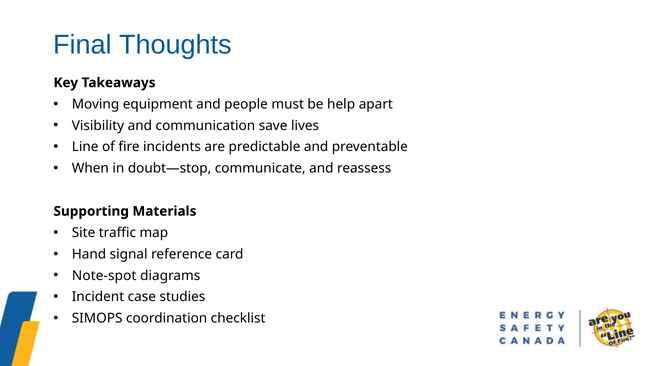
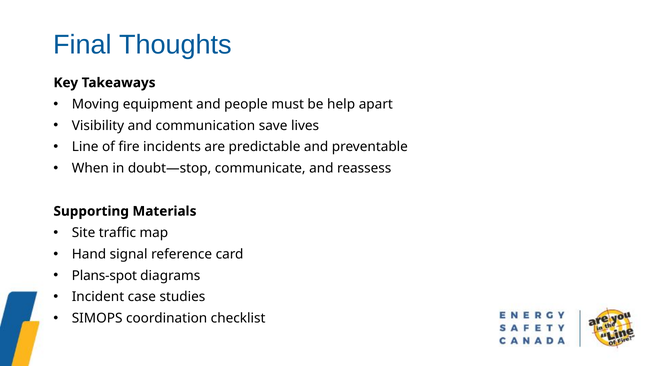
Note-spot: Note-spot -> Plans-spot (104, 276)
